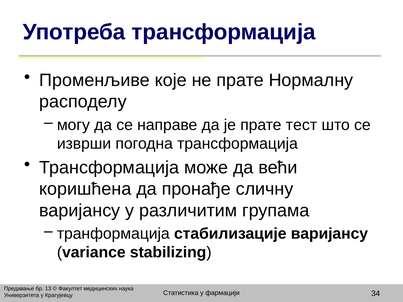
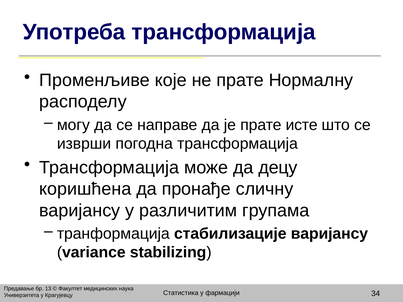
тест: тест -> исте (302, 125)
већи: већи -> децу (278, 168)
